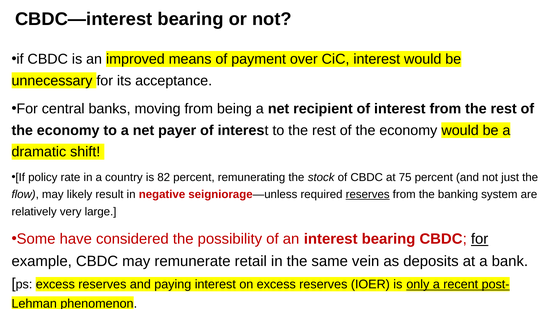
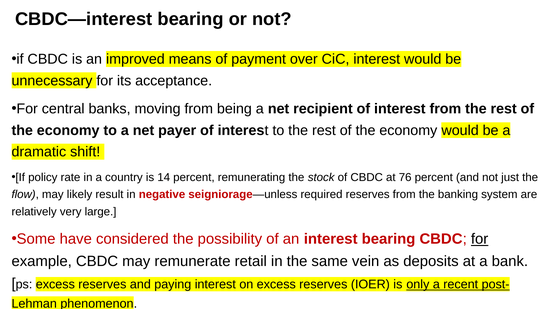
82: 82 -> 14 (164, 177)
75: 75 -> 76 (405, 177)
reserves underline: present -> none (368, 194)
